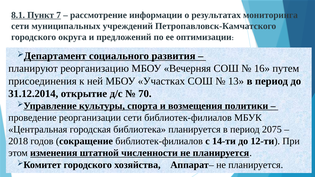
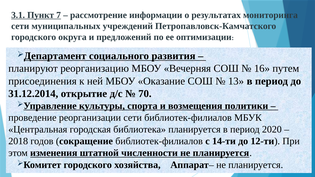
8.1: 8.1 -> 3.1 (18, 15)
Участках: Участках -> Оказание (161, 81)
2075: 2075 -> 2020 (272, 130)
